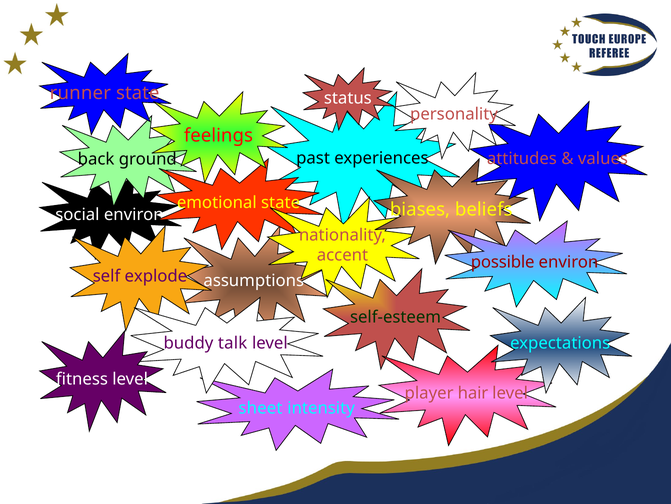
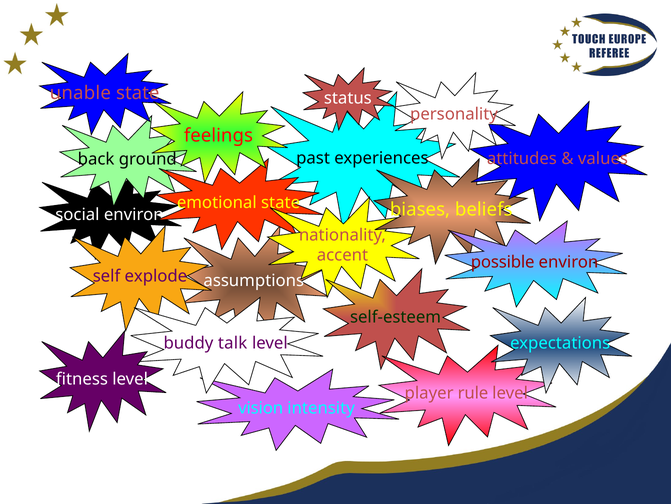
runner: runner -> unable (80, 93)
hair: hair -> rule (473, 393)
sheet: sheet -> vision (261, 408)
